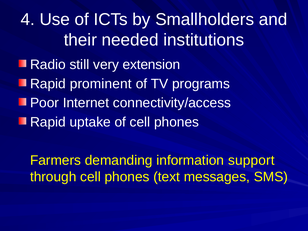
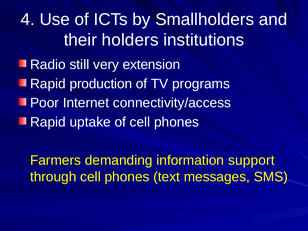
needed: needed -> holders (130, 40)
prominent: prominent -> production (101, 84)
